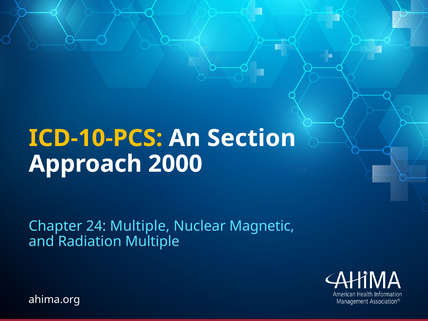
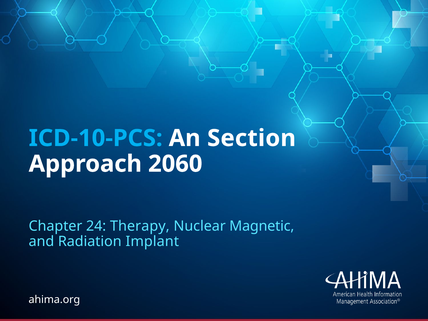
ICD-10-PCS colour: yellow -> light blue (96, 138)
2000: 2000 -> 2060 (175, 164)
24 Multiple: Multiple -> Therapy (140, 226)
Radiation Multiple: Multiple -> Implant (152, 242)
